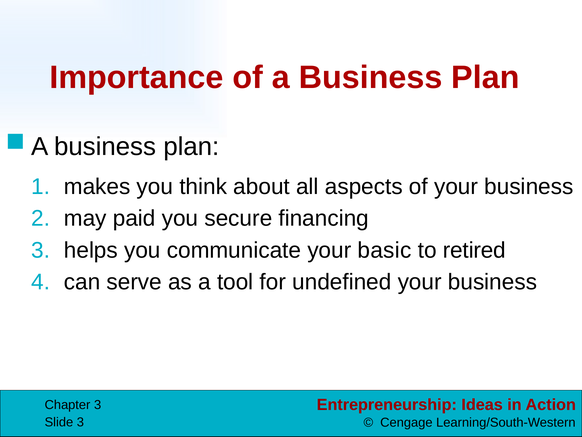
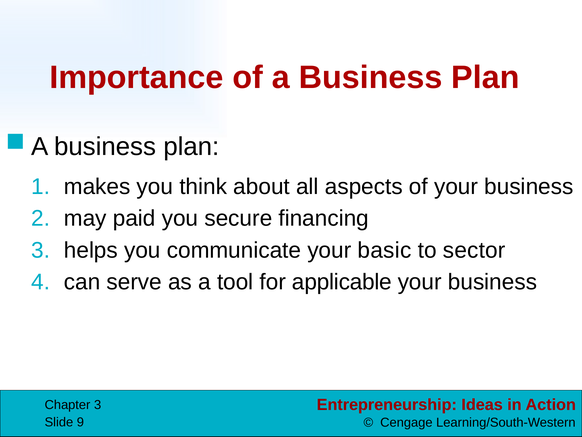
retired: retired -> sector (474, 250)
undefined: undefined -> applicable (342, 282)
Slide 3: 3 -> 9 (80, 422)
